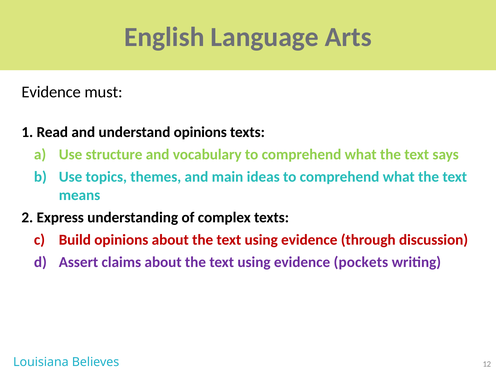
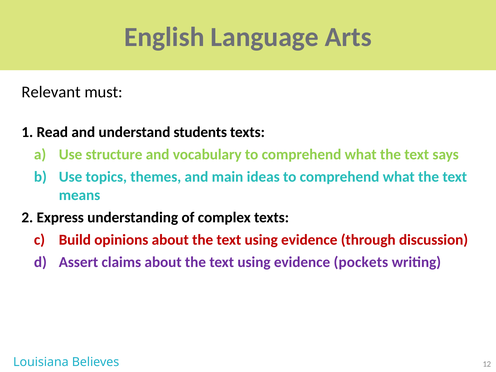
Evidence: Evidence -> Relevant (51, 92)
understand opinions: opinions -> students (200, 132)
